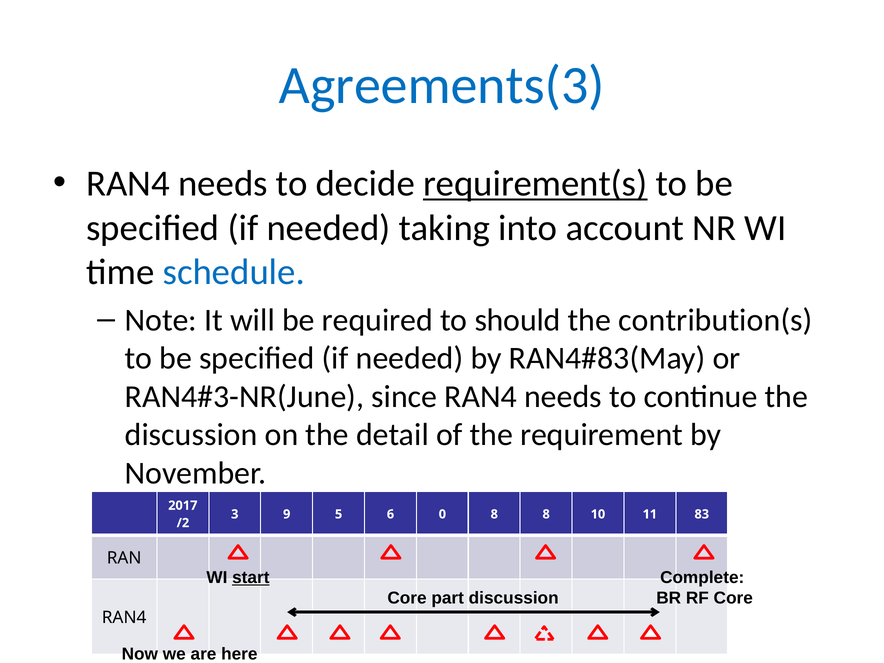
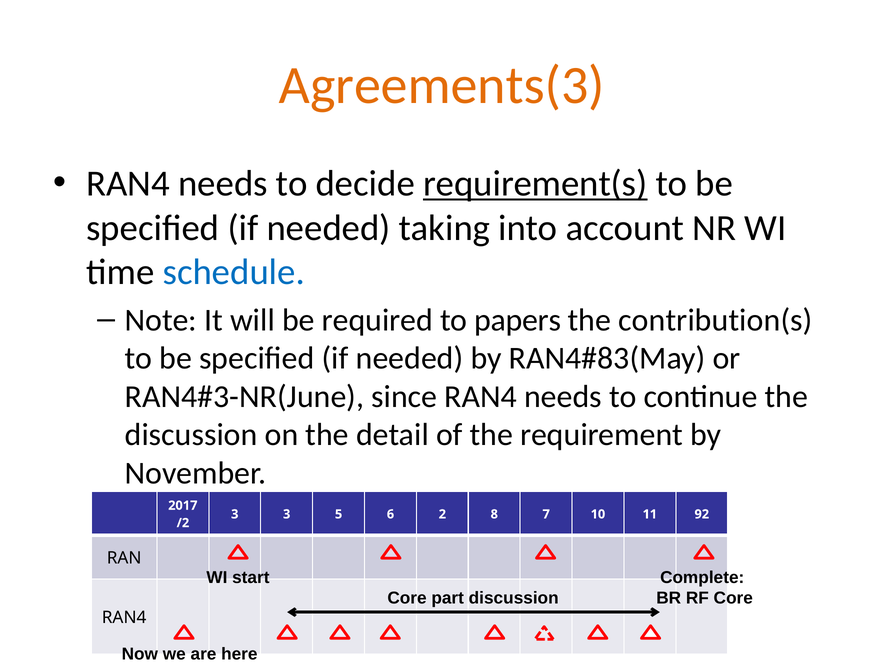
Agreements(3 colour: blue -> orange (442, 86)
should: should -> papers (518, 320)
3 9: 9 -> 3 (287, 514)
0: 0 -> 2 (442, 514)
8 8: 8 -> 7 (546, 514)
83: 83 -> 92 (702, 514)
start underline: present -> none (251, 578)
